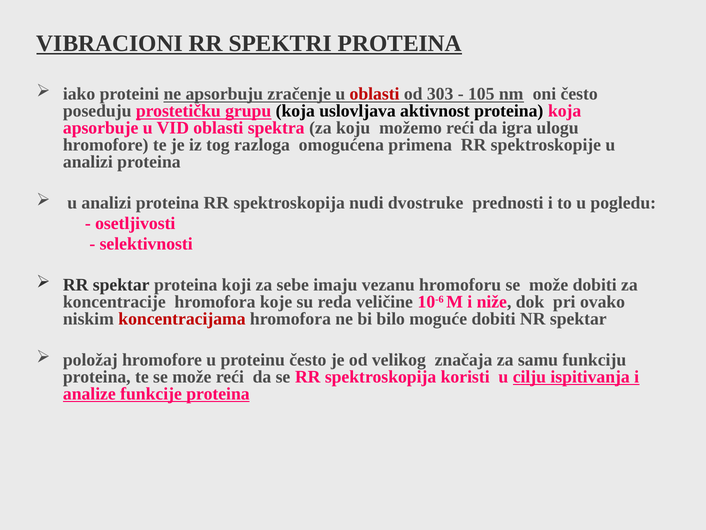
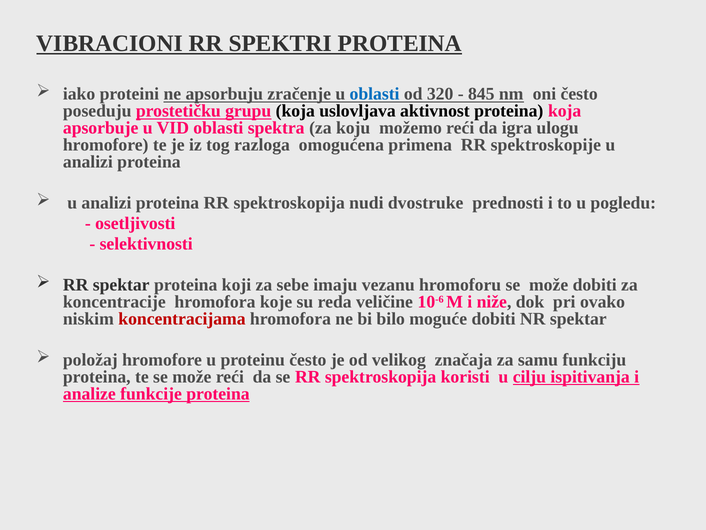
oblasti colour: red -> blue (375, 94)
303: 303 -> 320 (440, 94)
105: 105 -> 845 (481, 94)
